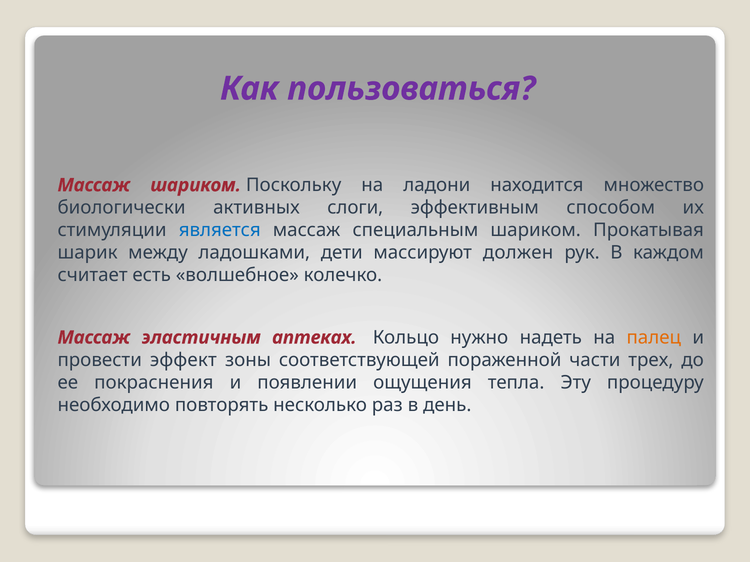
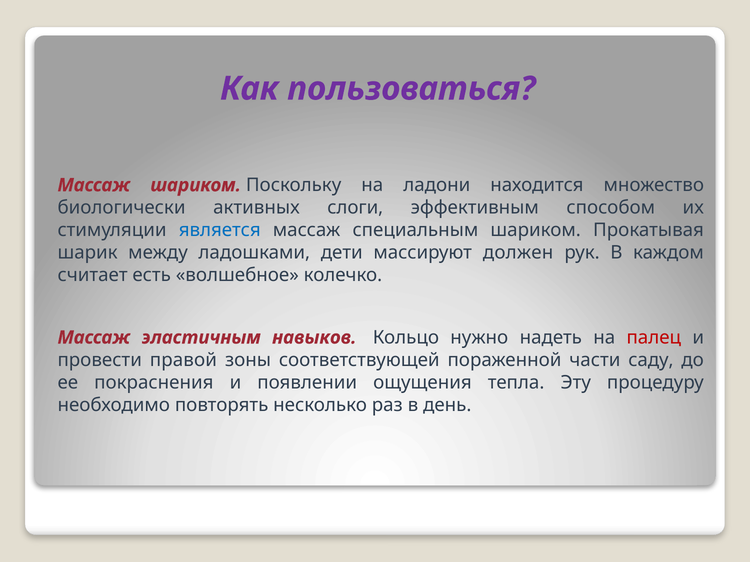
аптеках: аптеках -> навыков (314, 338)
палец colour: orange -> red (654, 338)
эффект: эффект -> правой (183, 360)
трех: трех -> саду (651, 360)
